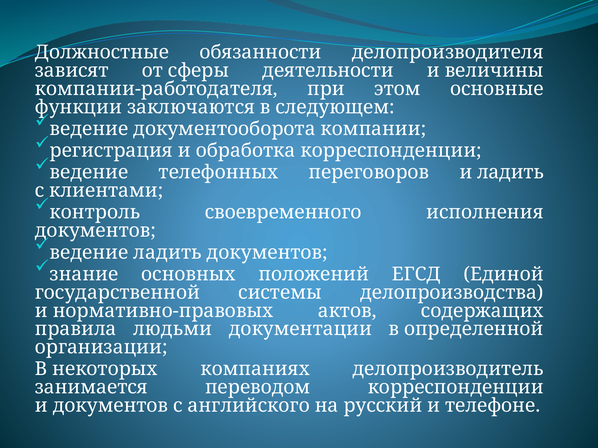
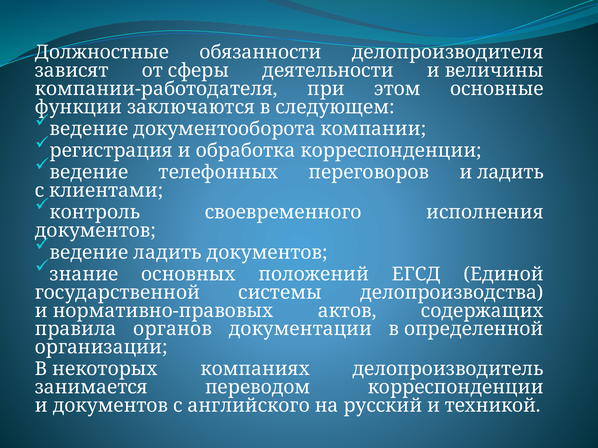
людьми: людьми -> органов (173, 329)
телефоне: телефоне -> техникой (493, 406)
